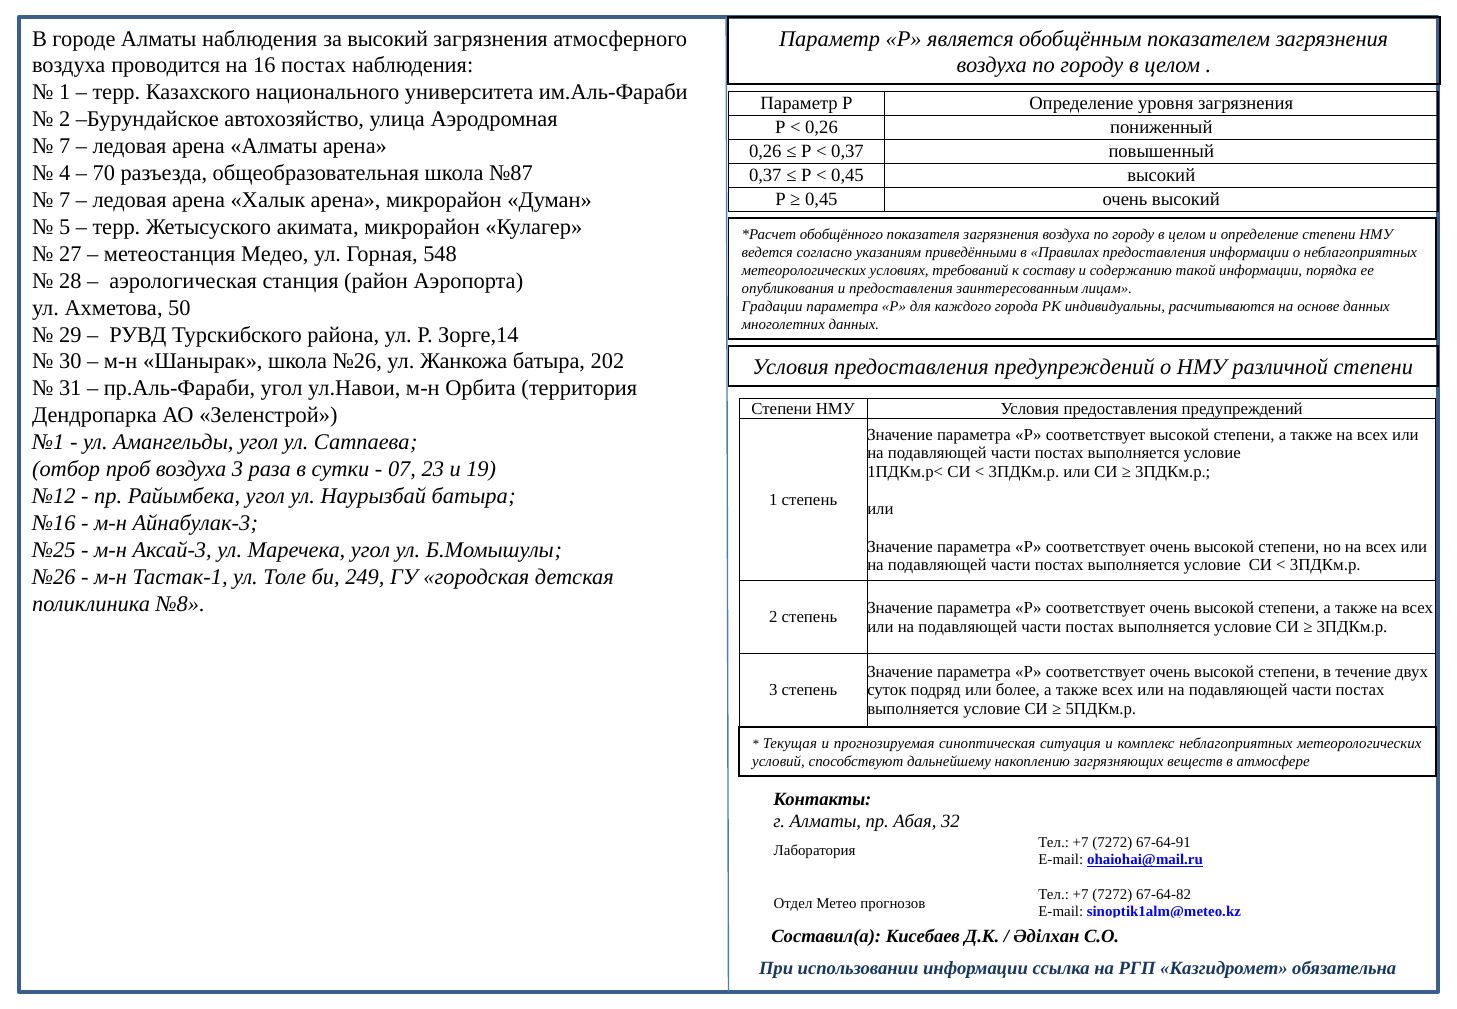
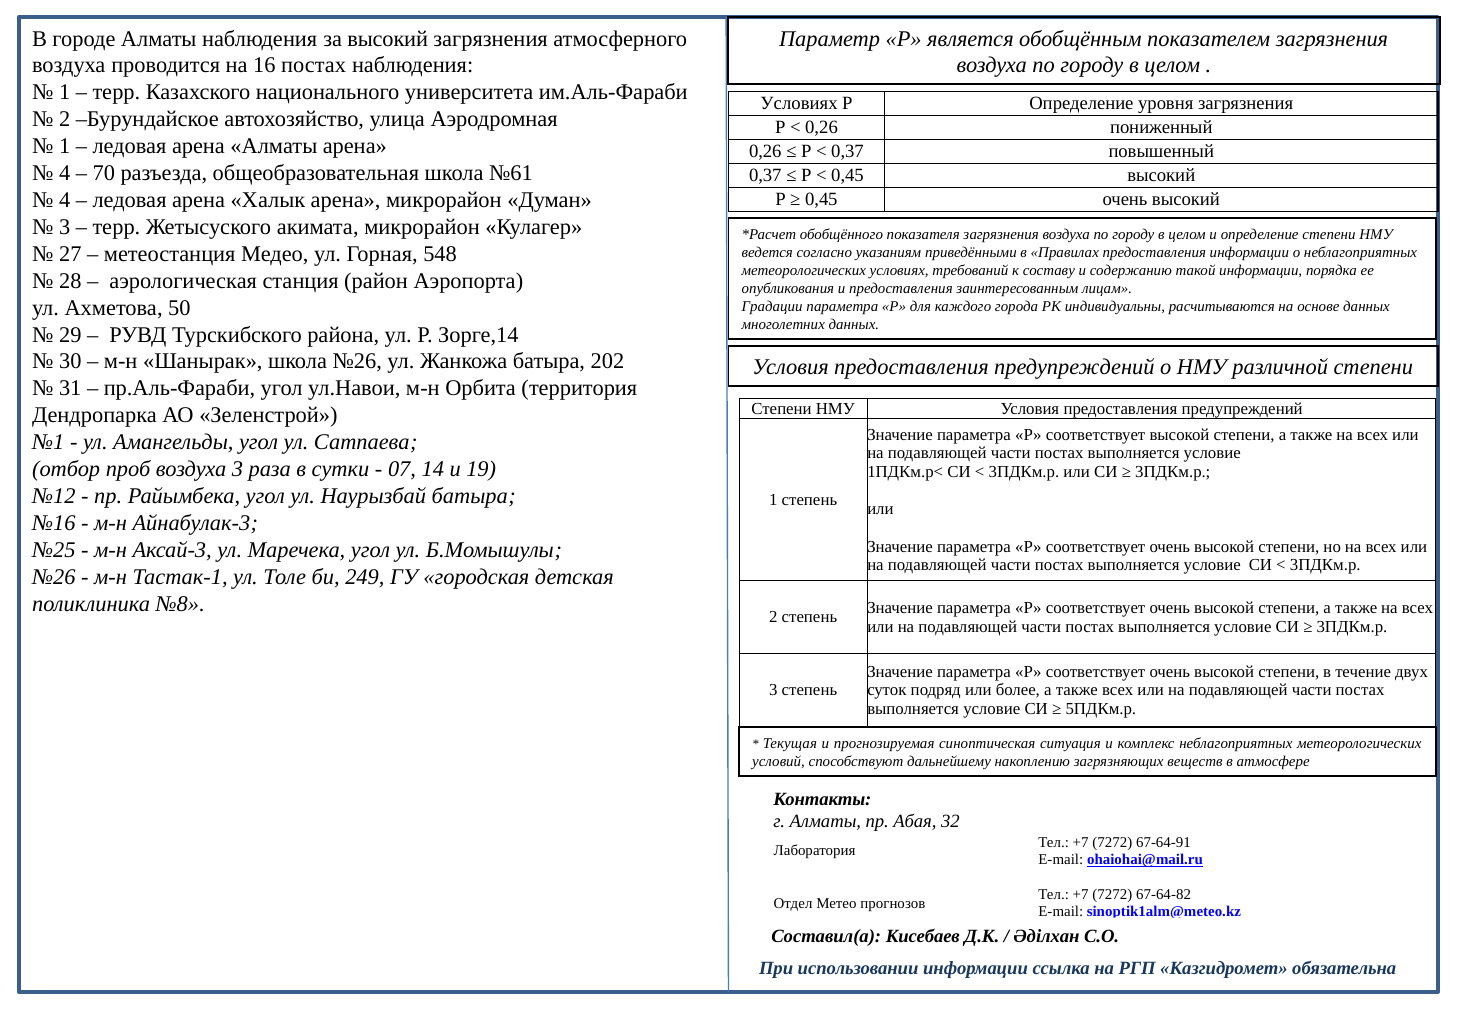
Параметр: Параметр -> Условиях (799, 103)
7: 7 -> 1 (65, 146)
№87: №87 -> №61 (511, 173)
7: 7 -> 4 (65, 200)
5: 5 -> 3 (65, 227)
23: 23 -> 14 (433, 469)
